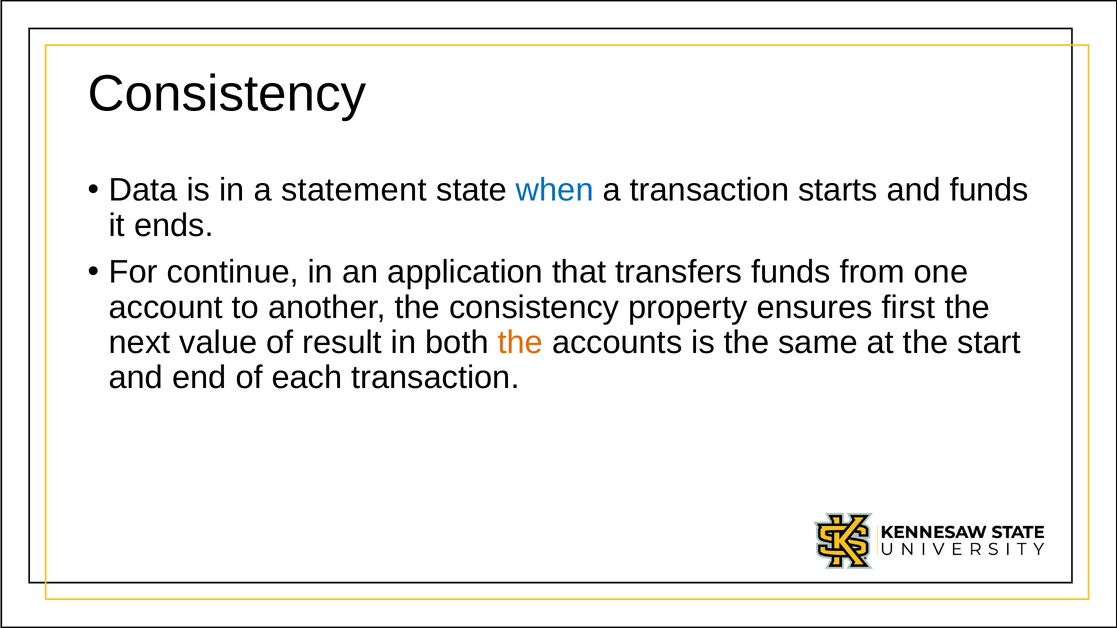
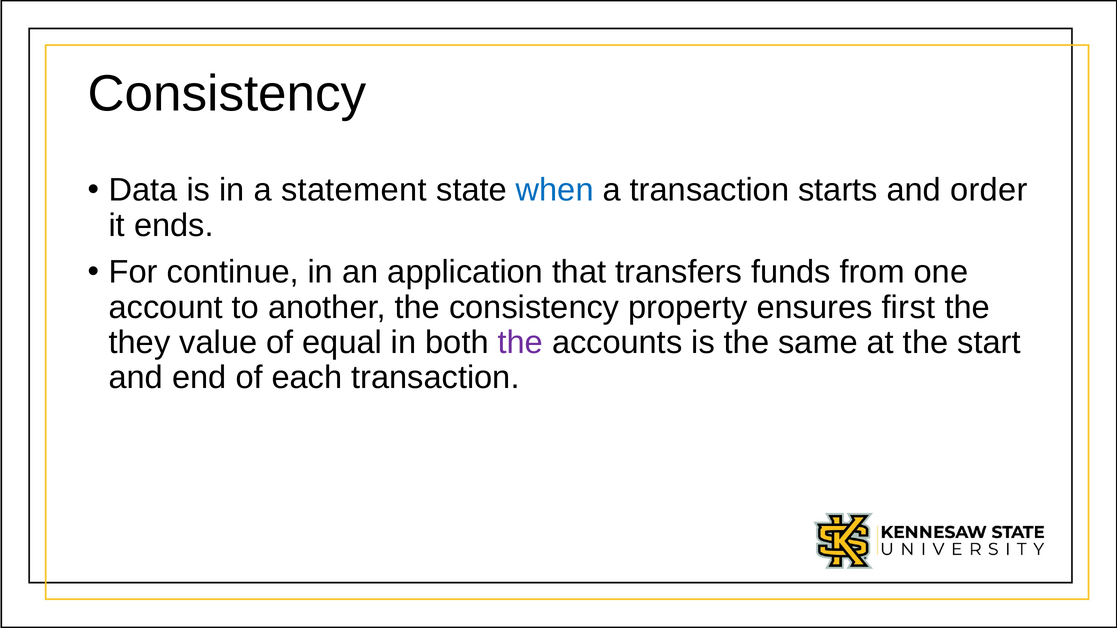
and funds: funds -> order (989, 190)
next: next -> they (140, 343)
result: result -> equal (342, 343)
the colour: orange -> purple (520, 343)
